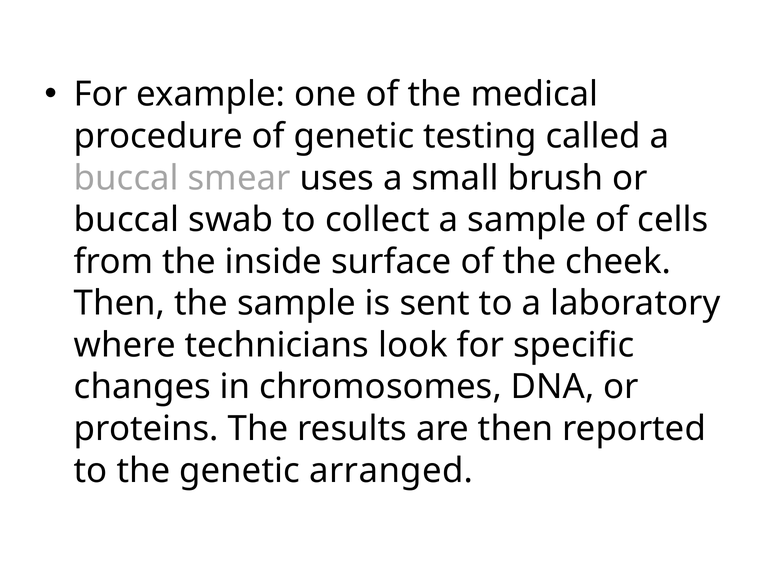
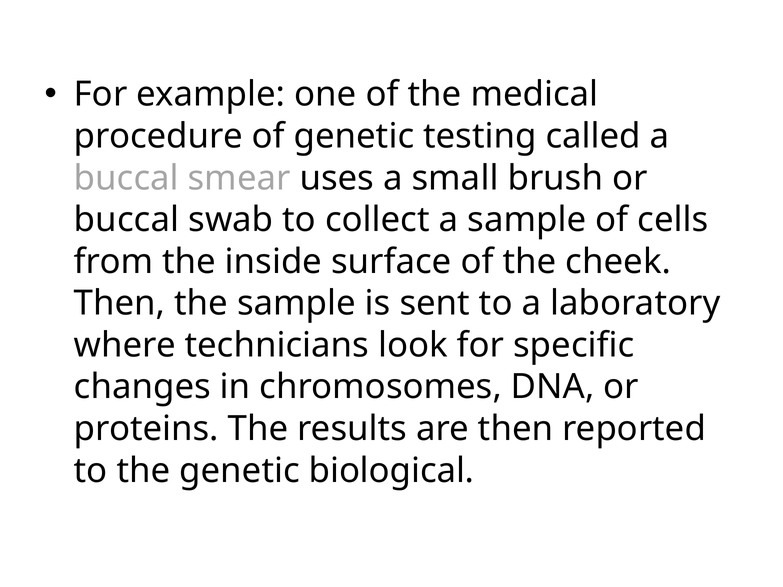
arranged: arranged -> biological (392, 471)
